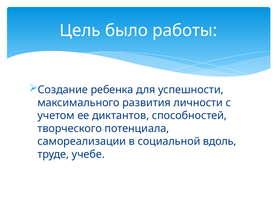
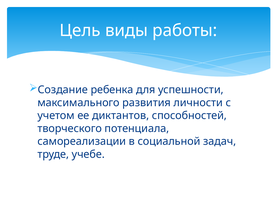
было: было -> виды (126, 30)
вдоль: вдоль -> задач (220, 141)
